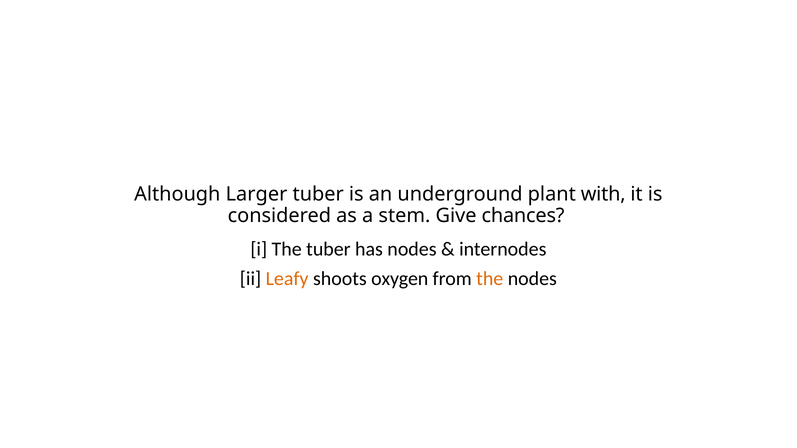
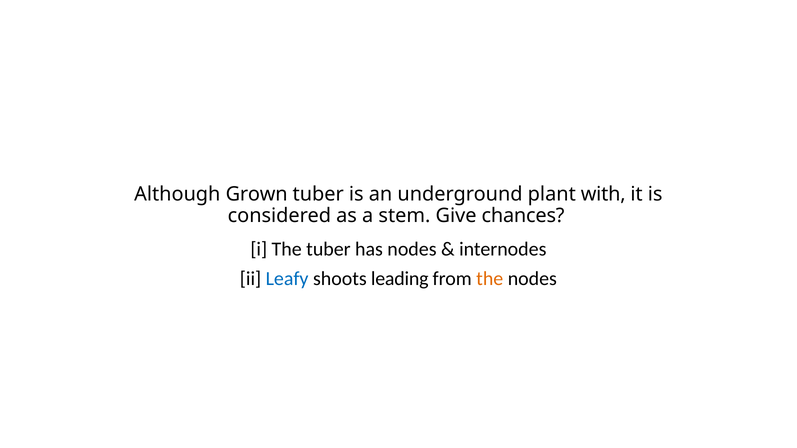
Larger: Larger -> Grown (257, 194)
Leafy colour: orange -> blue (287, 279)
oxygen: oxygen -> leading (400, 279)
